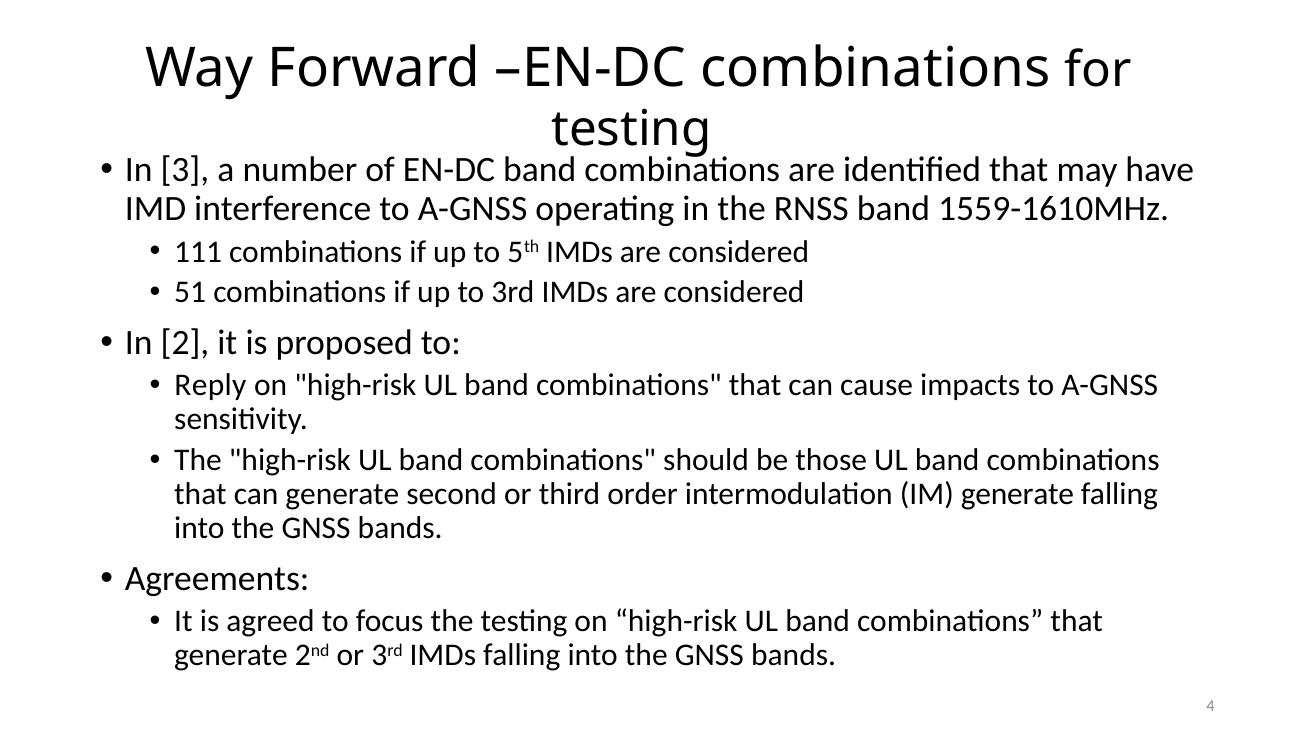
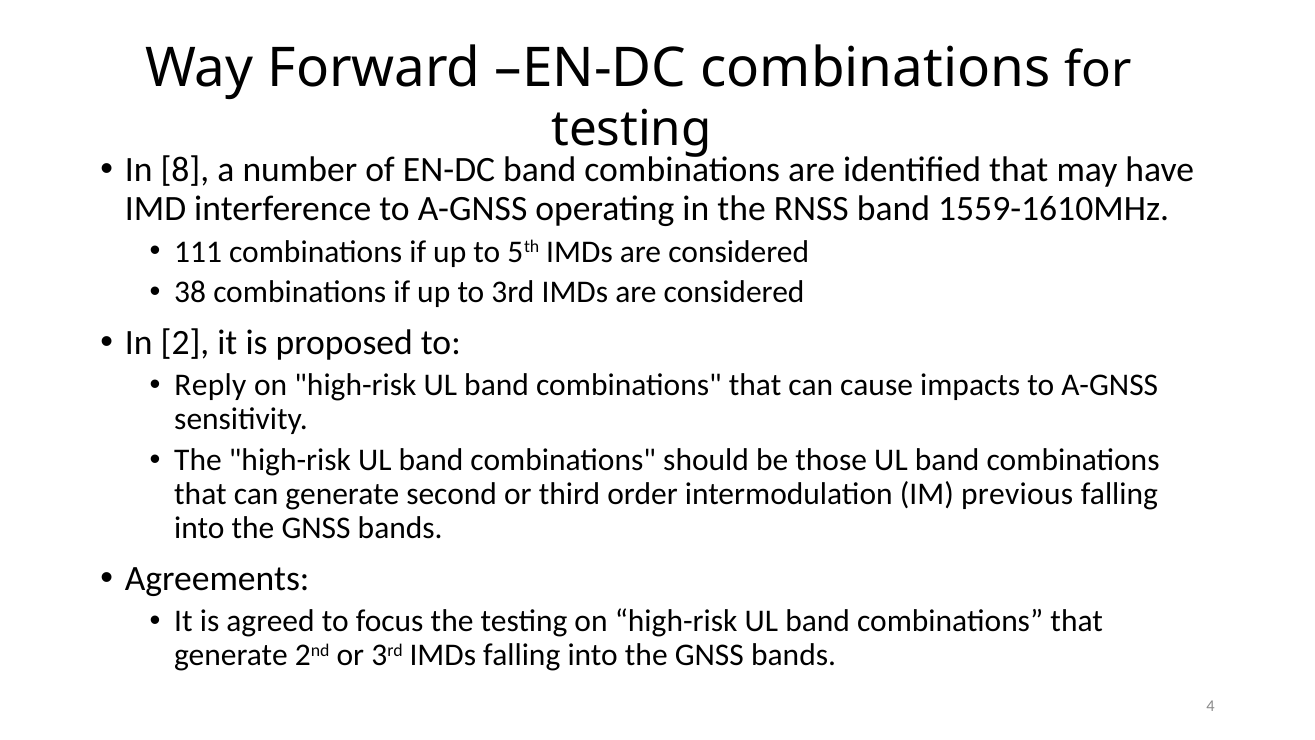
3: 3 -> 8 (185, 170)
51: 51 -> 38 (190, 292)
IM generate: generate -> previous (1017, 494)
